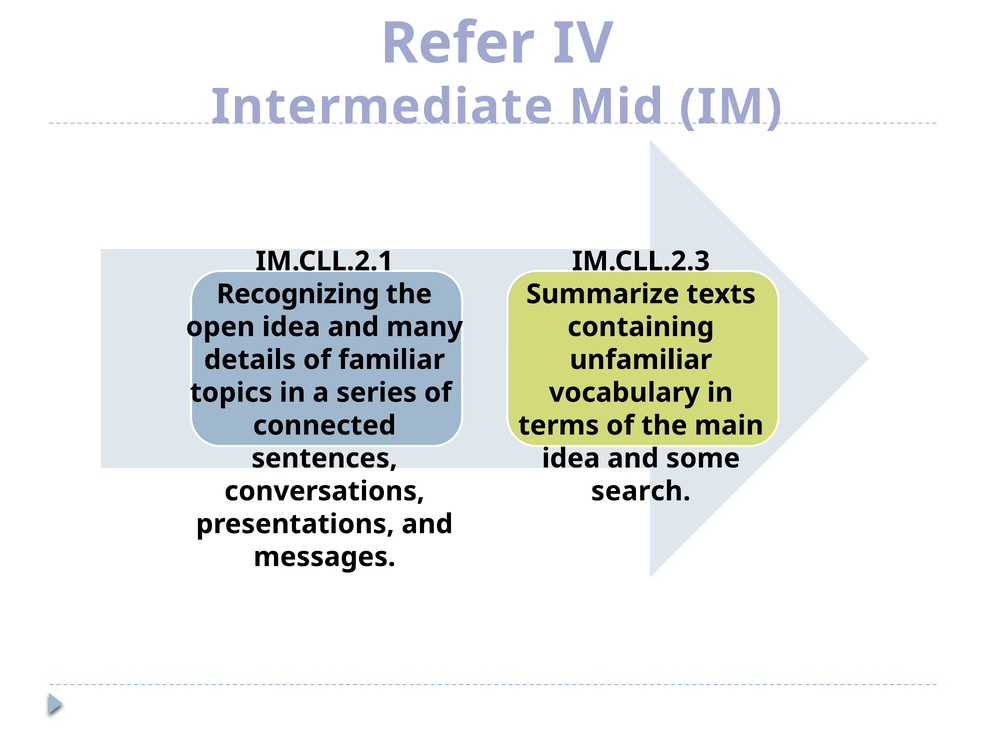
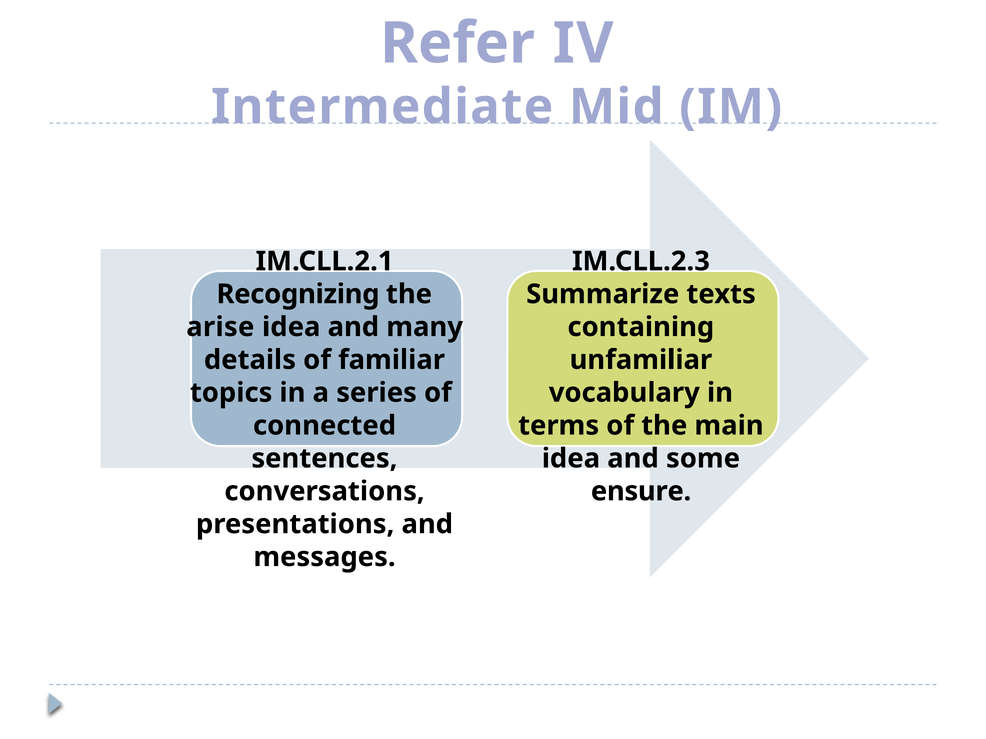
open: open -> arise (220, 327)
search: search -> ensure (641, 492)
